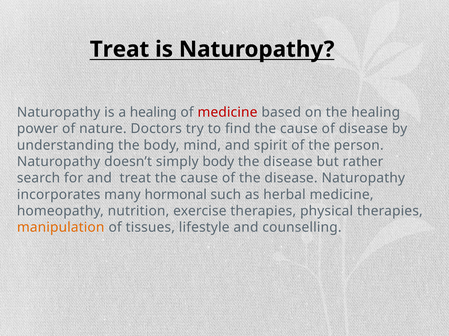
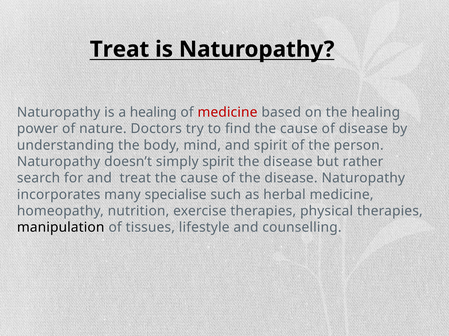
simply body: body -> spirit (218, 162)
hormonal: hormonal -> specialise (176, 195)
manipulation colour: orange -> black (61, 228)
